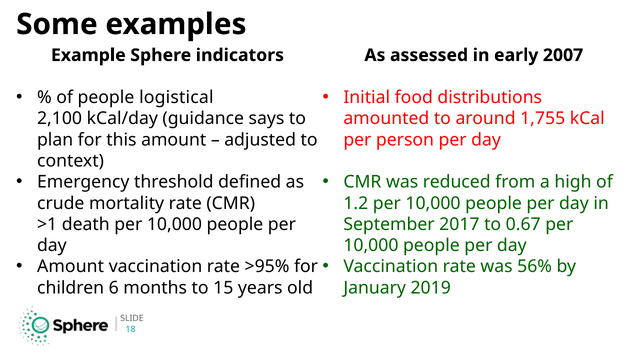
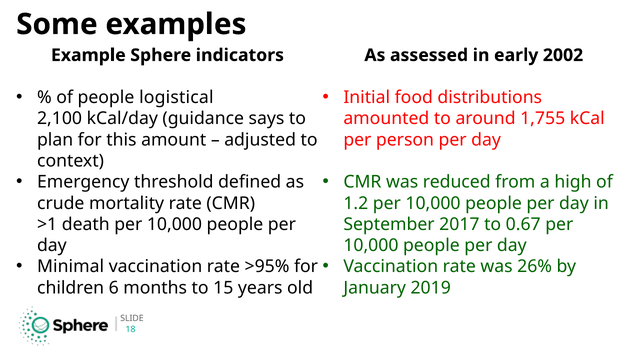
2007: 2007 -> 2002 (563, 55)
Amount: Amount -> Minimal (71, 267)
56%: 56% -> 26% (535, 267)
